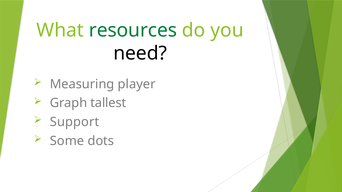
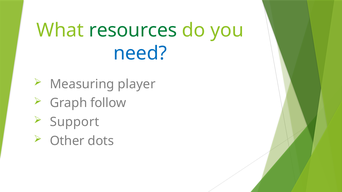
need colour: black -> blue (140, 53)
tallest: tallest -> follow (108, 103)
Some: Some -> Other (67, 141)
